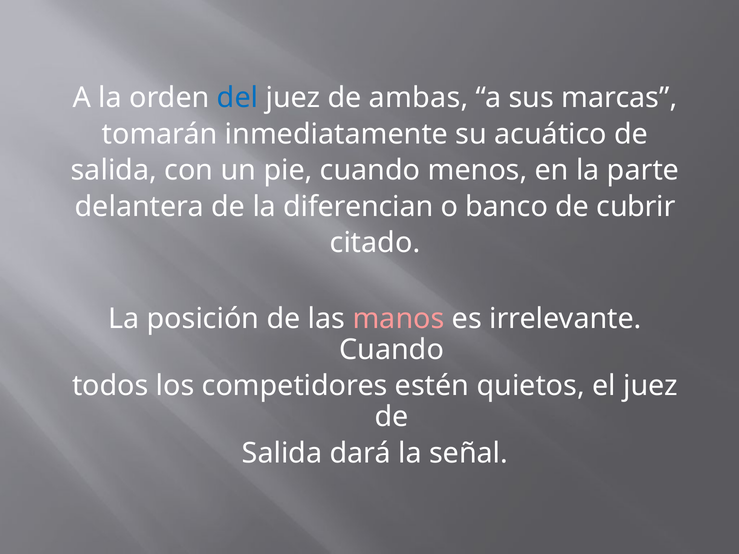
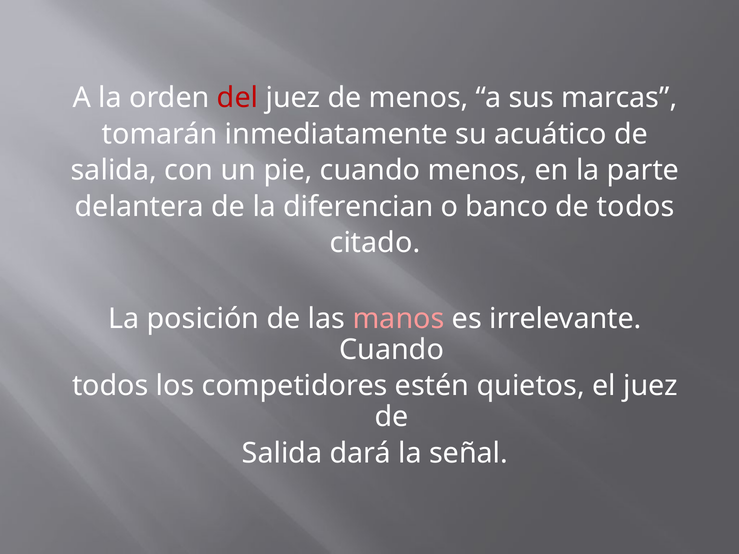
del colour: blue -> red (238, 98)
de ambas: ambas -> menos (419, 98)
de cubrir: cubrir -> todos (636, 207)
